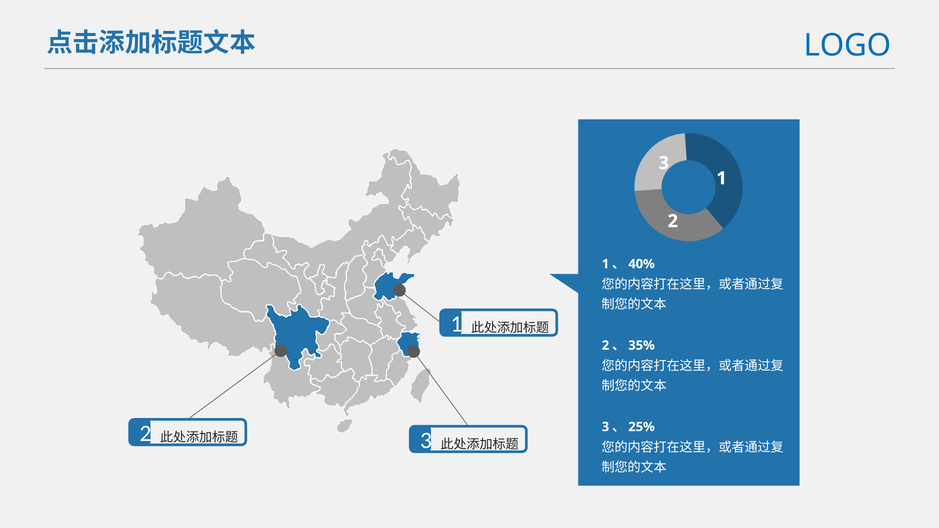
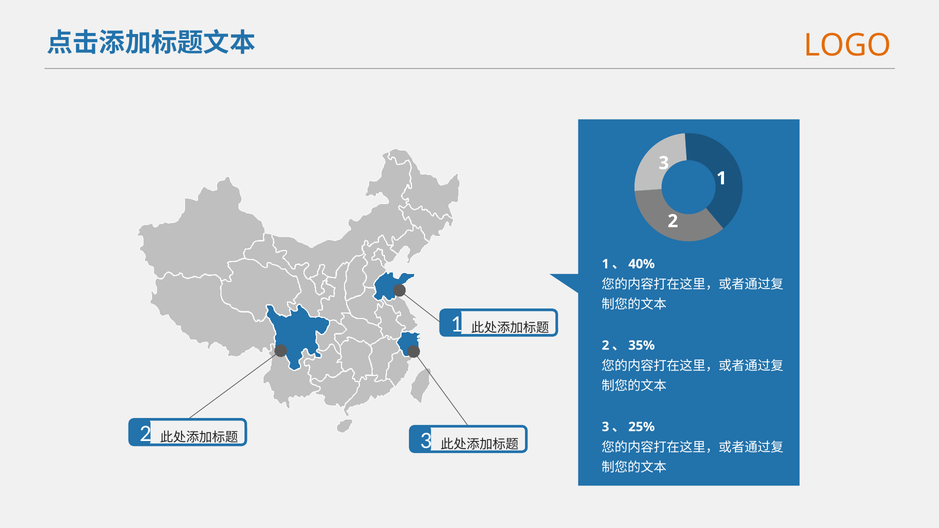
LOGO colour: blue -> orange (847, 46)
